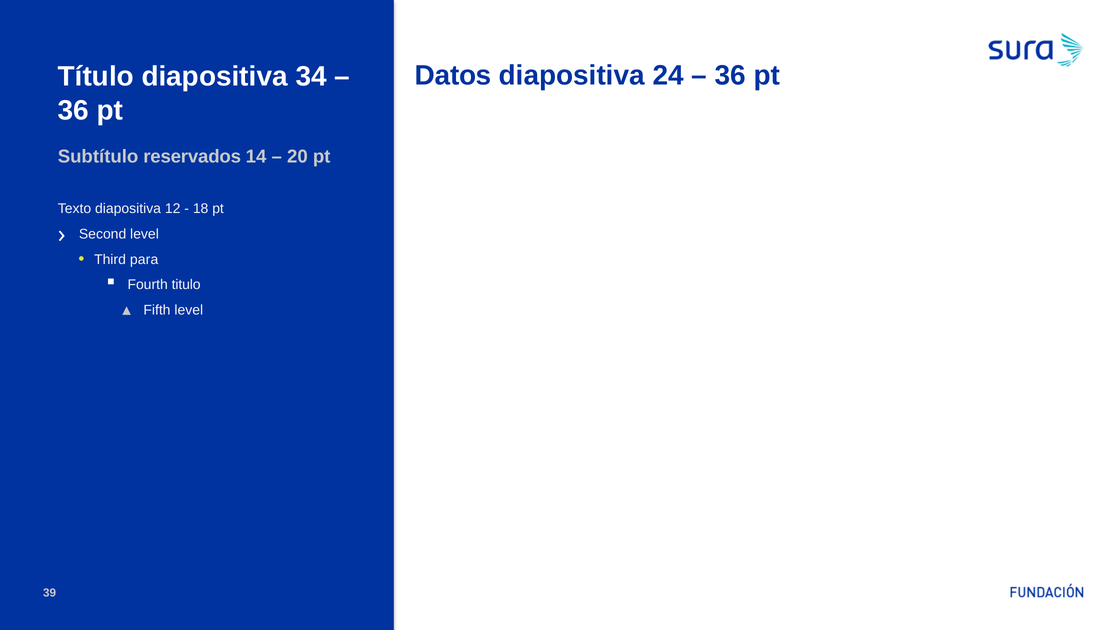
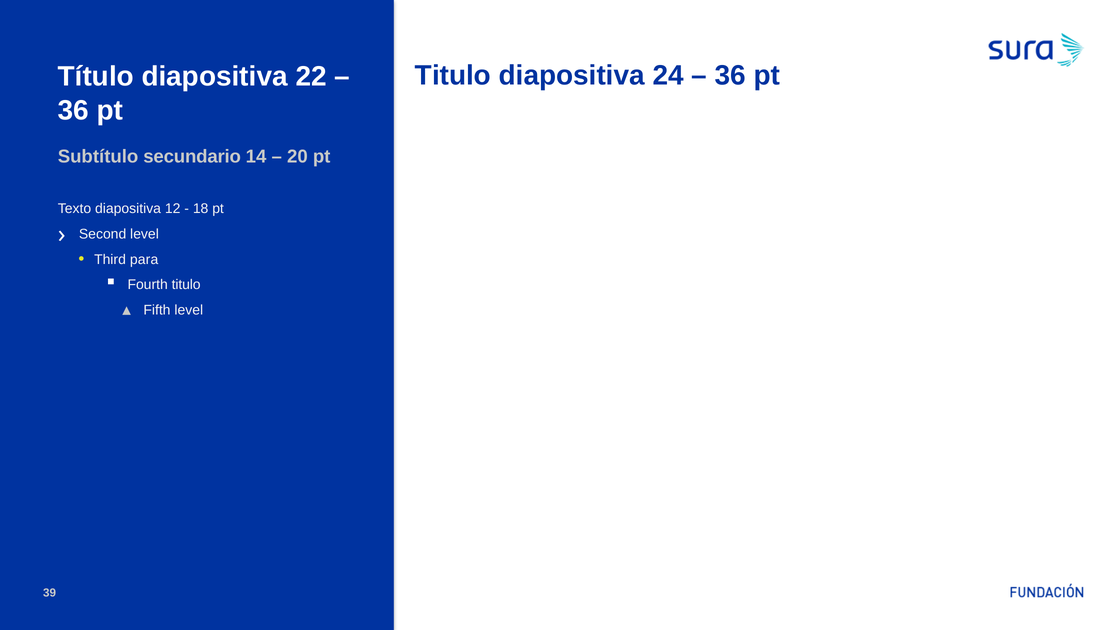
Datos: Datos -> Titulo (453, 75)
34: 34 -> 22 (311, 77)
reservados: reservados -> secundario (192, 156)
